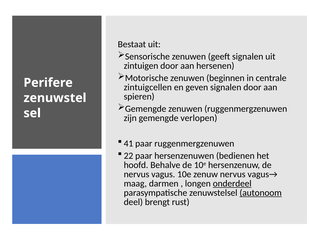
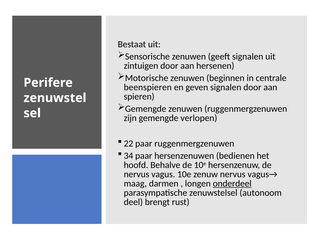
zintuigcellen: zintuigcellen -> beenspieren (148, 87)
41: 41 -> 22 (128, 143)
22: 22 -> 34 (128, 155)
autonoom underline: present -> none (261, 192)
